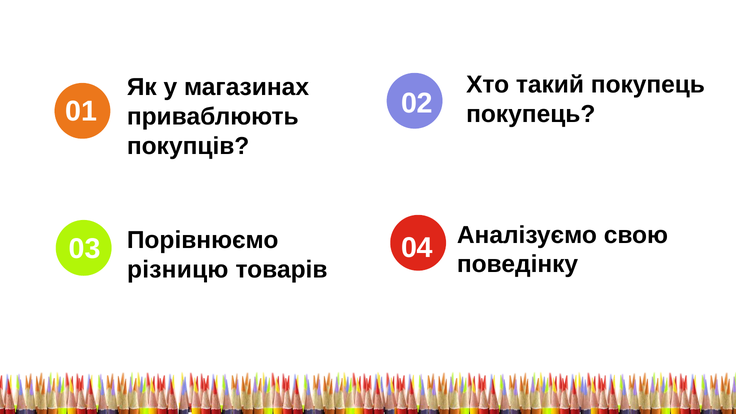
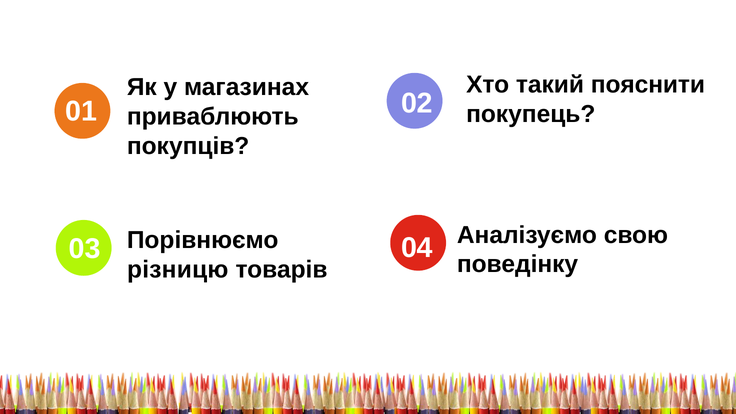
такий покупець: покупець -> пояснити (648, 85)
